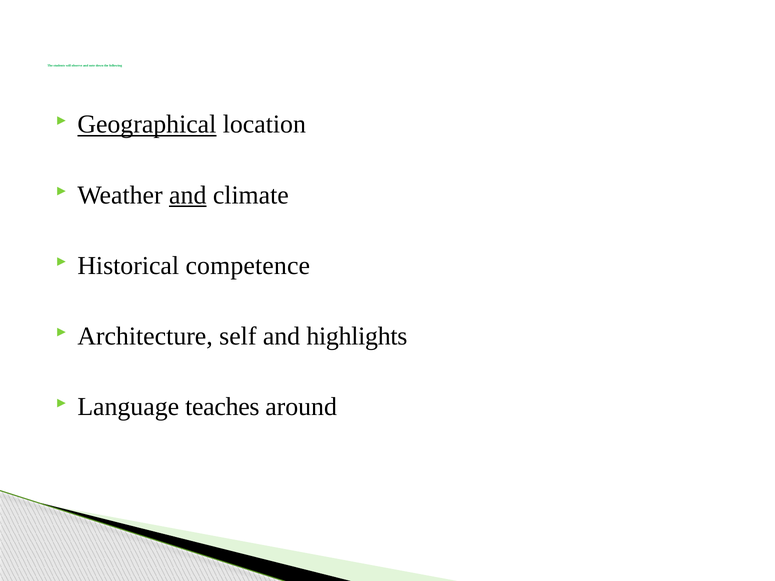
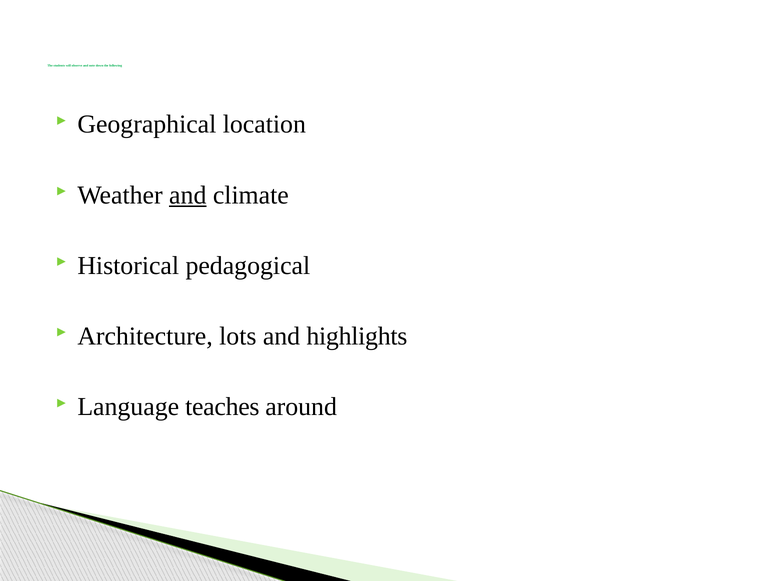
Geographical underline: present -> none (147, 124)
competence: competence -> pedagogical (248, 266)
self: self -> lots (238, 336)
